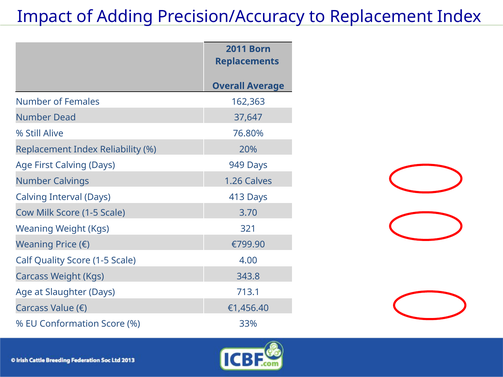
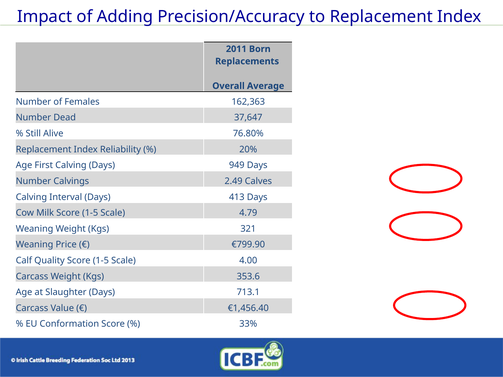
1.26: 1.26 -> 2.49 (234, 181)
3.70: 3.70 -> 4.79 (248, 213)
343.8: 343.8 -> 353.6 (248, 277)
